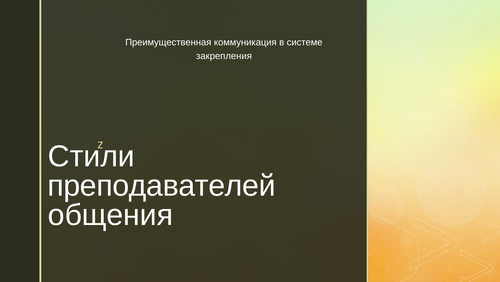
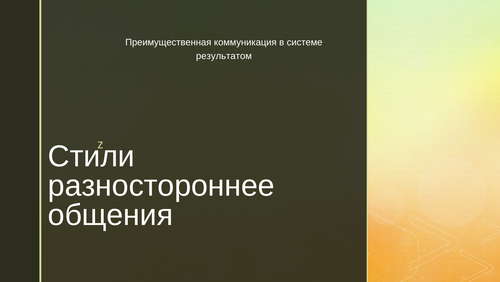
закрепления: закрепления -> результатом (224, 56)
преподавателей: преподавателей -> разностороннее (161, 185)
